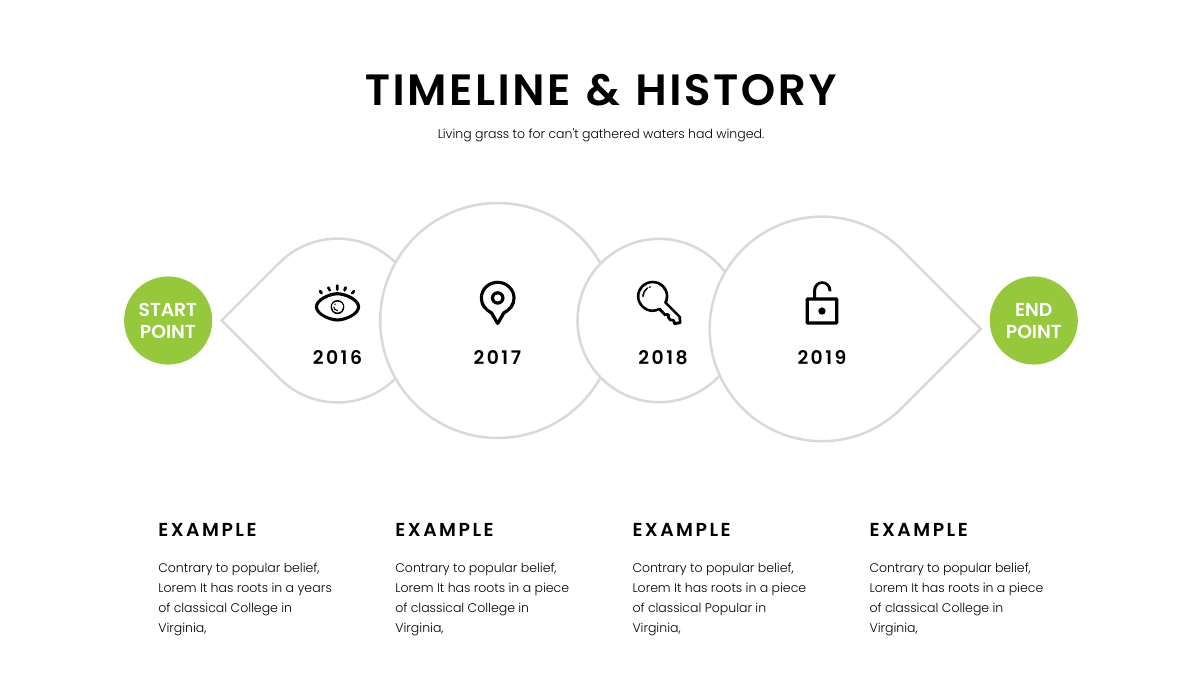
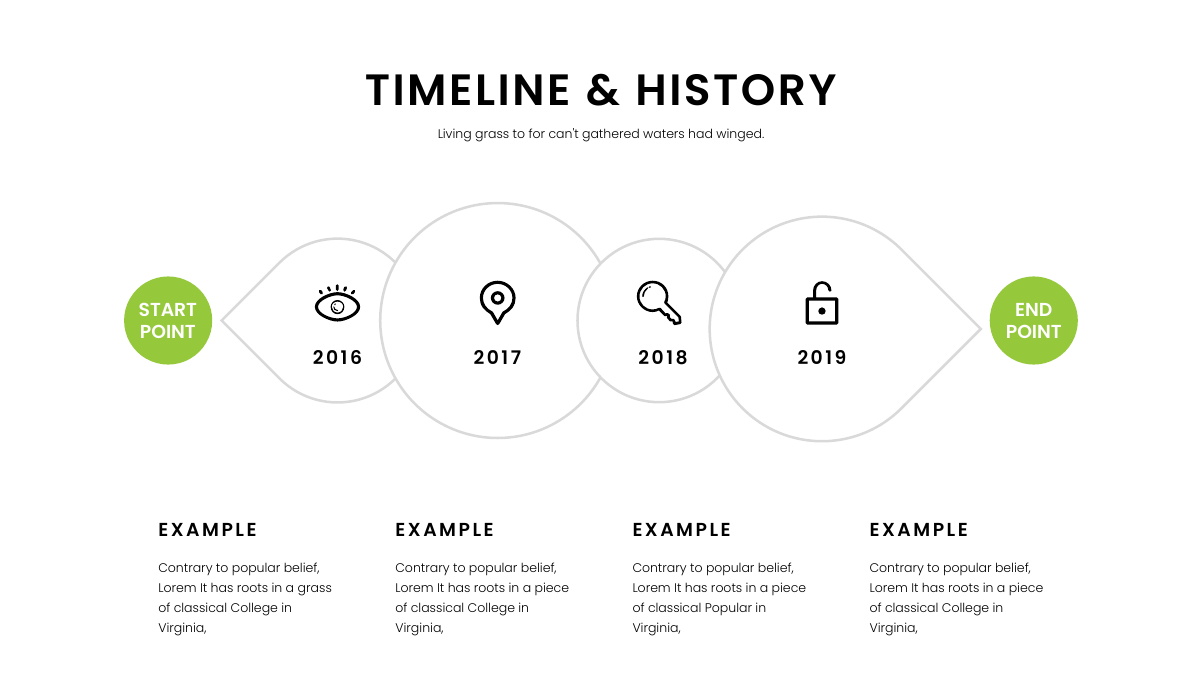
a years: years -> grass (315, 589)
